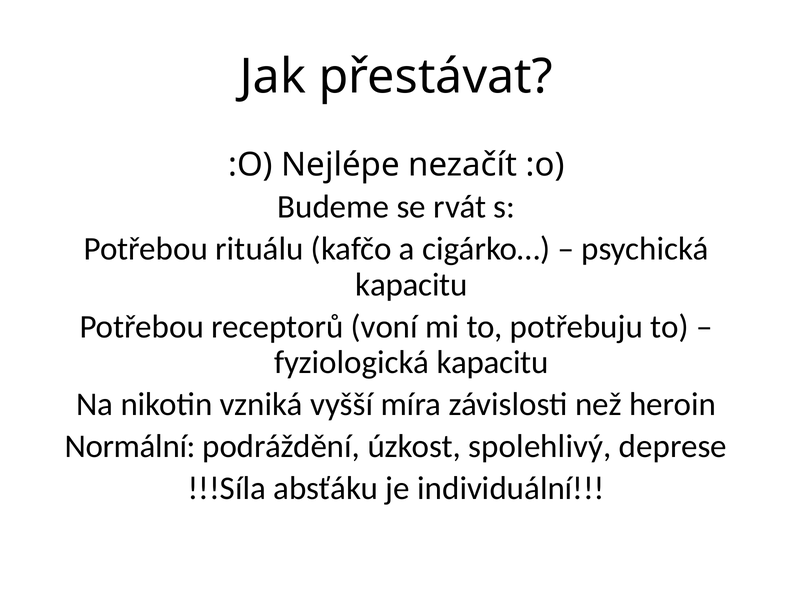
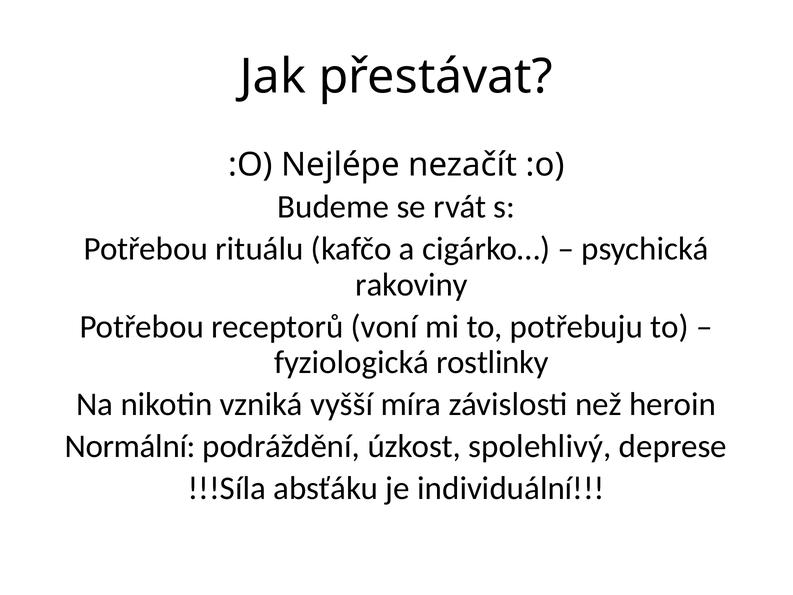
kapacitu: kapacitu -> rakoviny (411, 285)
fyziologická kapacitu: kapacitu -> rostlinky (493, 362)
